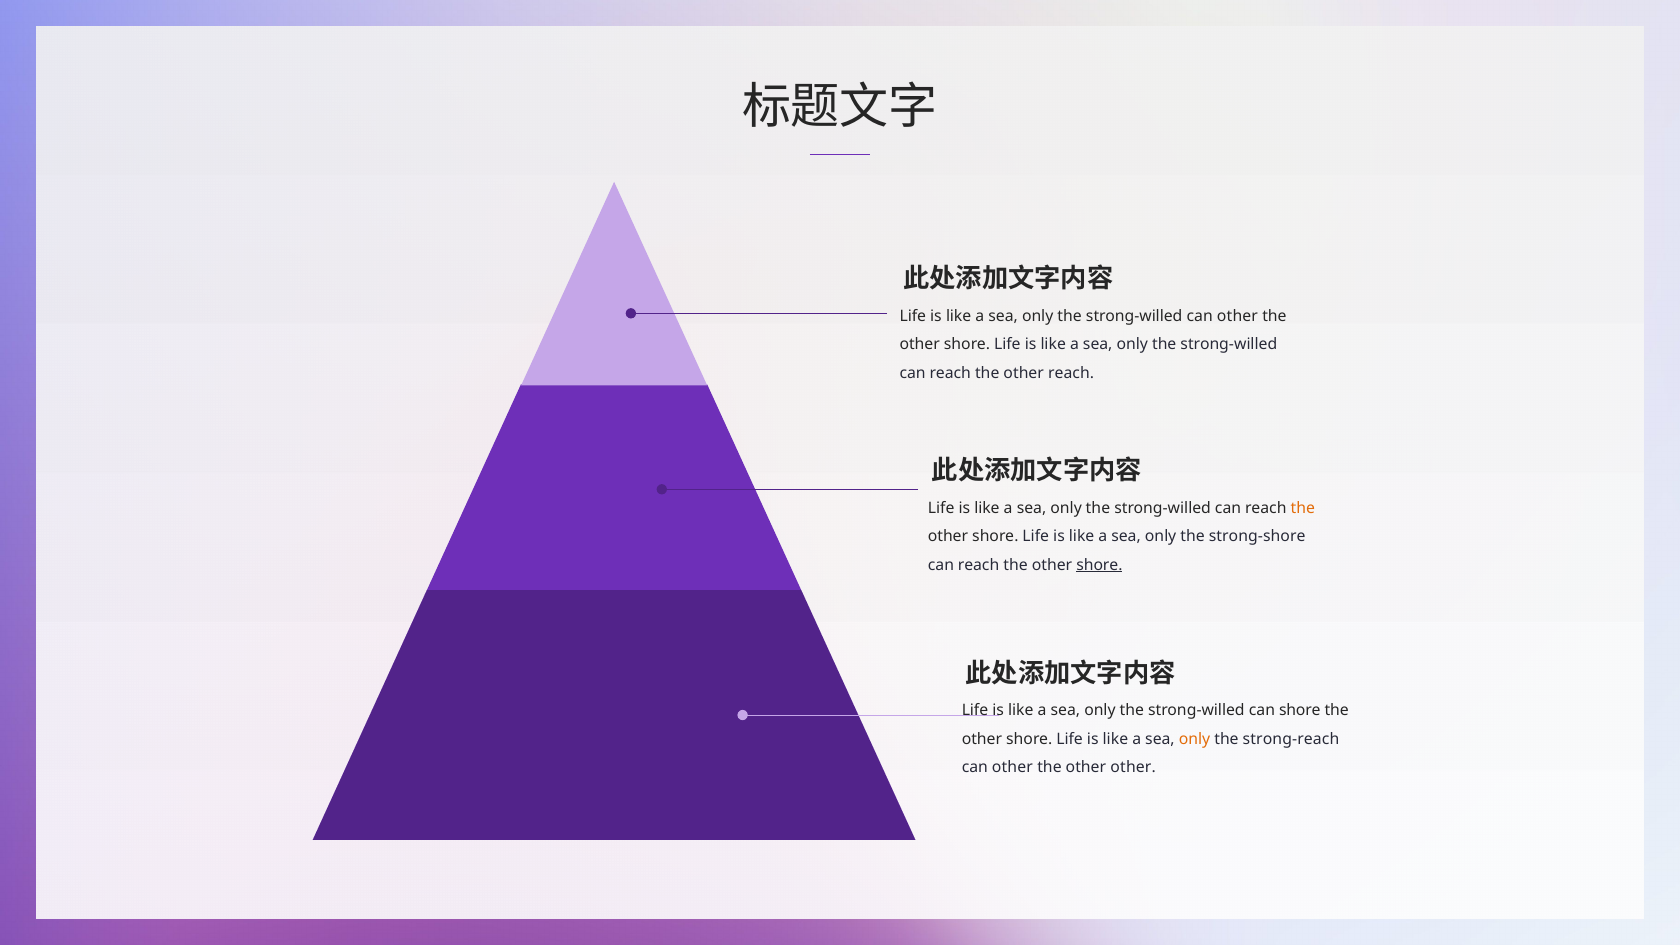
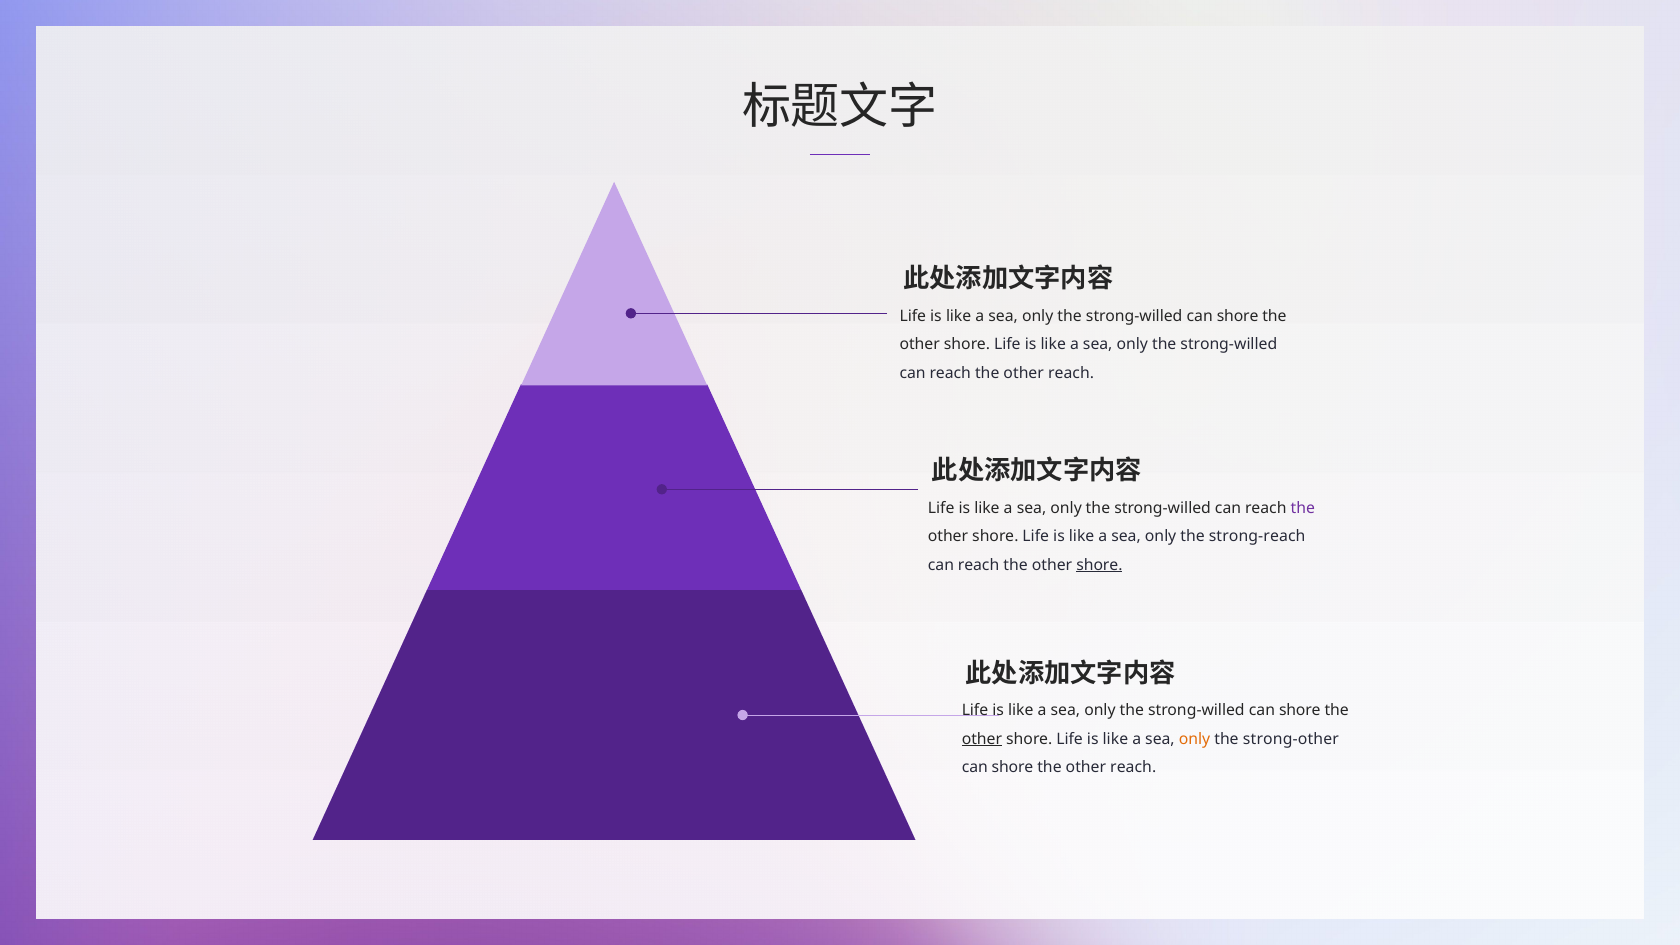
other: other -> shore (1238, 316)
the colour: orange -> purple (1303, 508)
strong-shore: strong-shore -> strong-reach (1257, 536)
other underline: none -> present (982, 739)
strong-reach: strong-reach -> strong-other (1291, 739)
other: other -> shore (1013, 768)
other: other -> reach (1133, 768)
